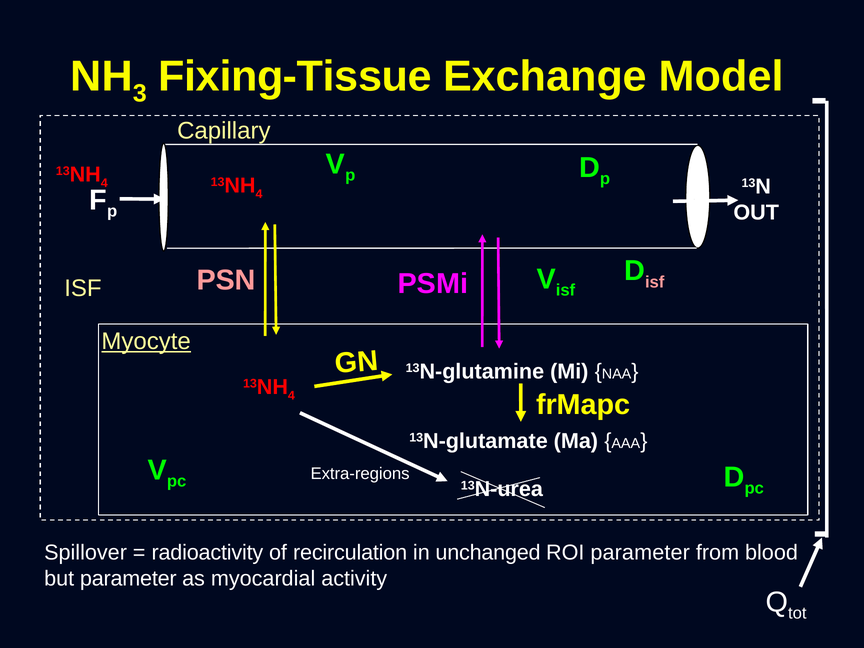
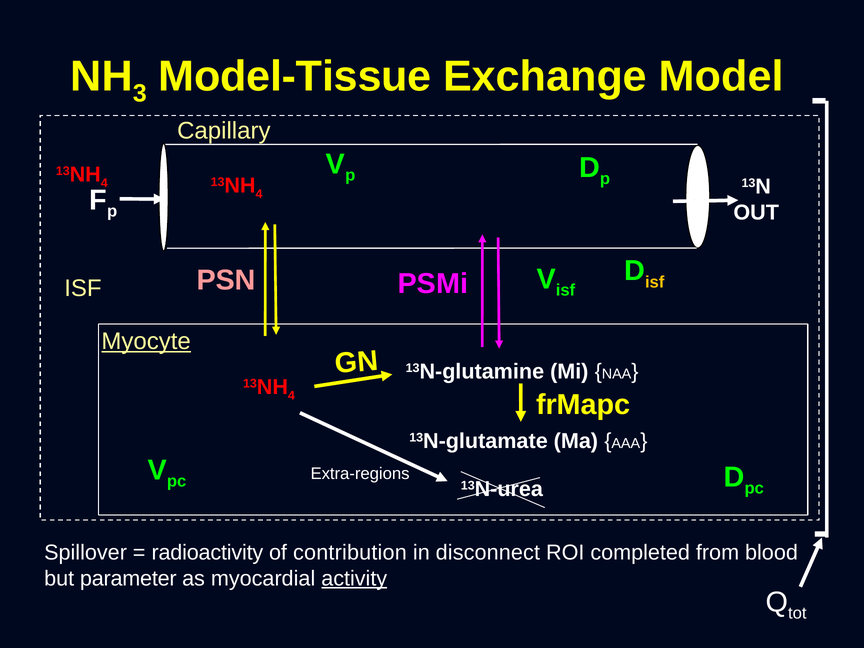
Fixing-Tissue: Fixing-Tissue -> Model-Tissue (295, 77)
isf colour: pink -> yellow (655, 282)
recirculation: recirculation -> contribution (350, 553)
unchanged: unchanged -> disconnect (488, 553)
ROI parameter: parameter -> completed (640, 553)
activity underline: none -> present (354, 578)
